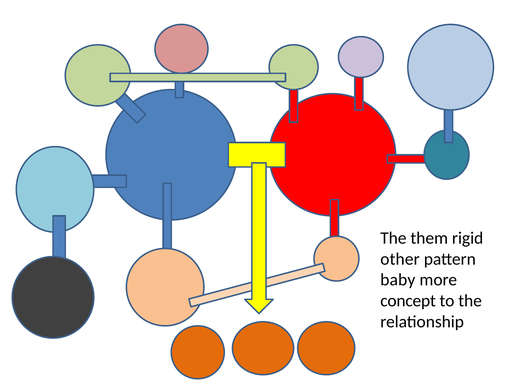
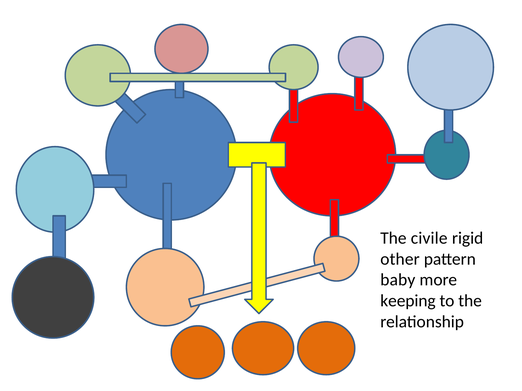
them: them -> civile (429, 239)
concept: concept -> keeping (408, 301)
